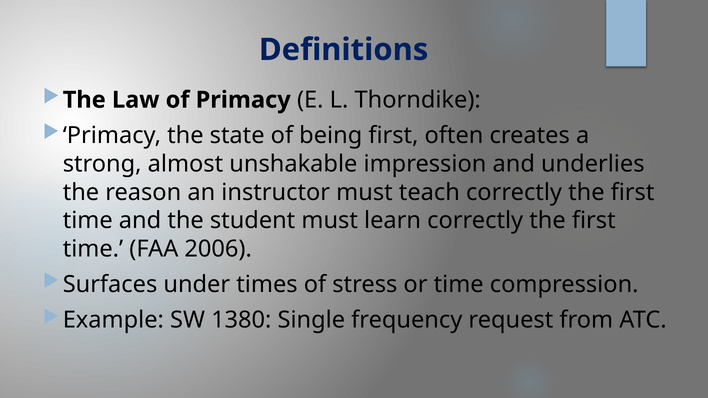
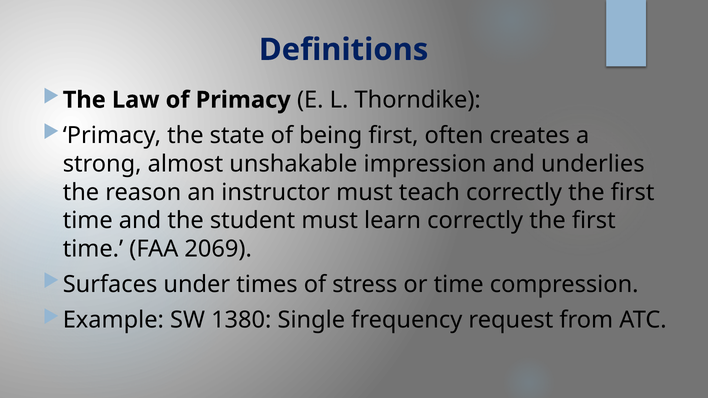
2006: 2006 -> 2069 (218, 249)
